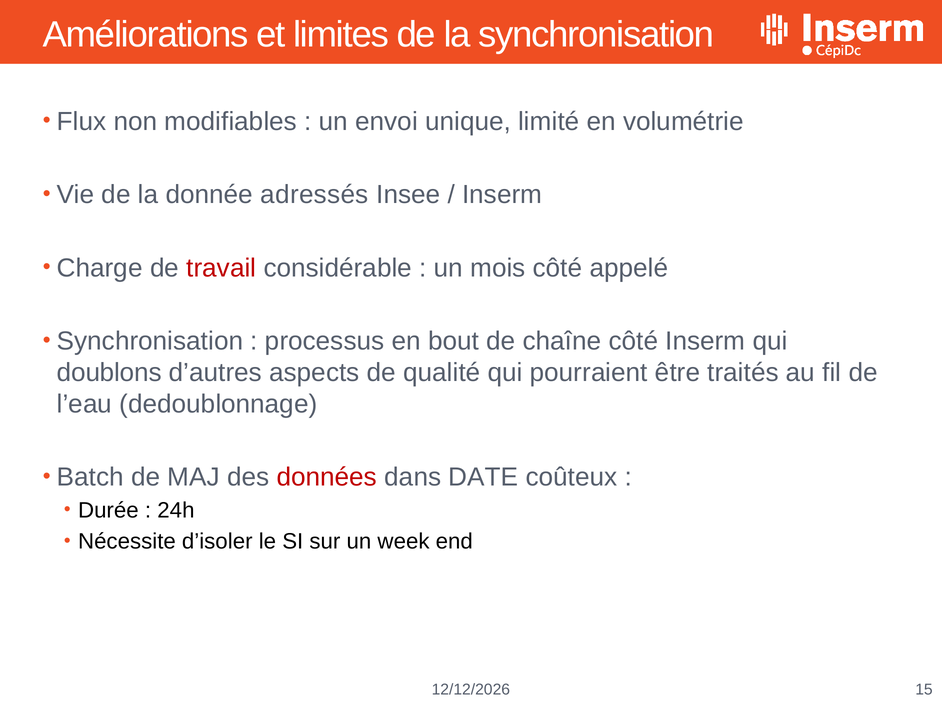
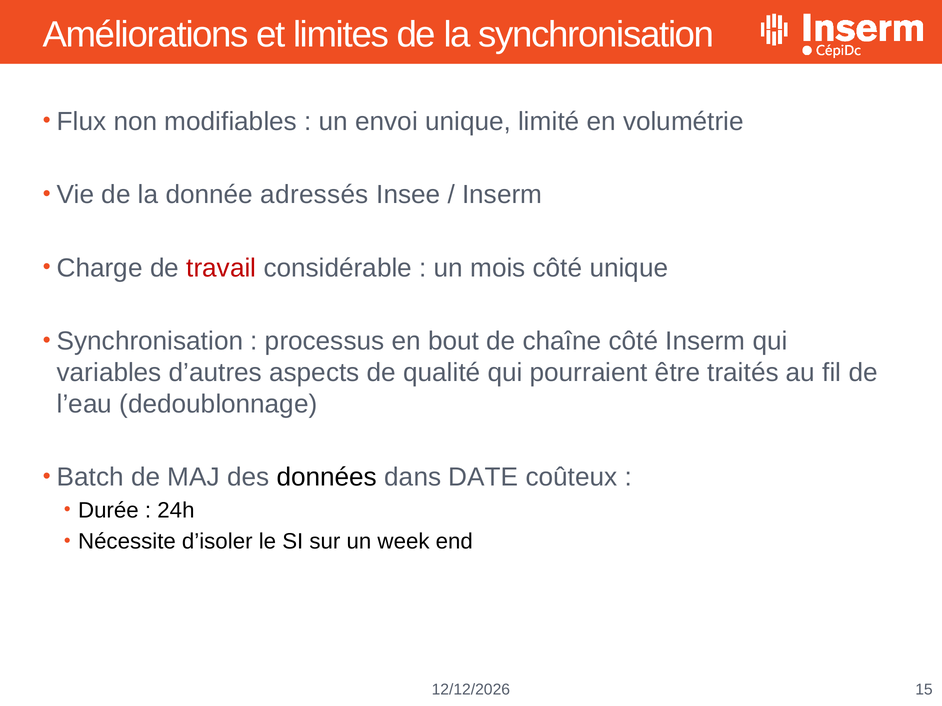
côté appelé: appelé -> unique (629, 268)
doublons: doublons -> variables (109, 373)
données colour: red -> black (327, 478)
